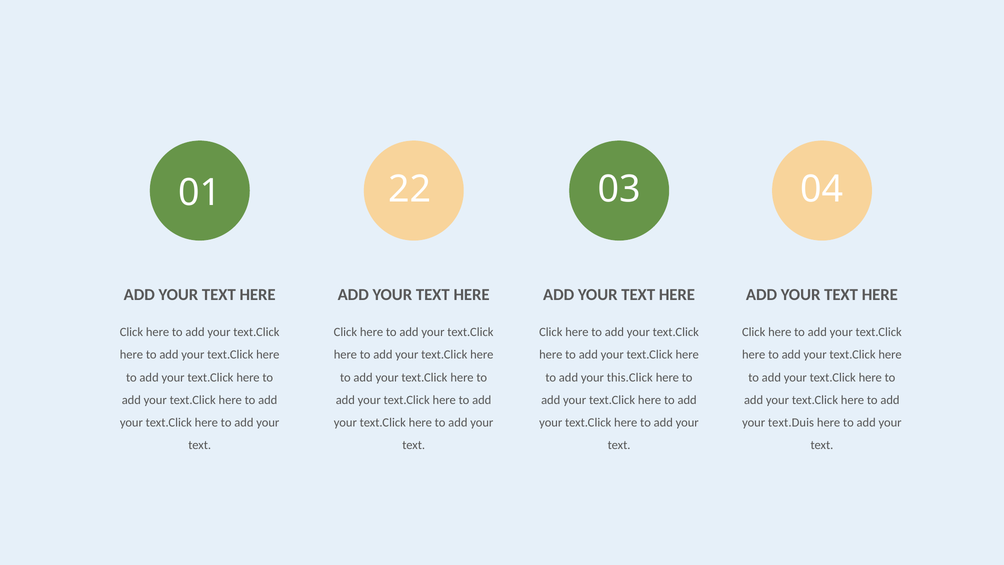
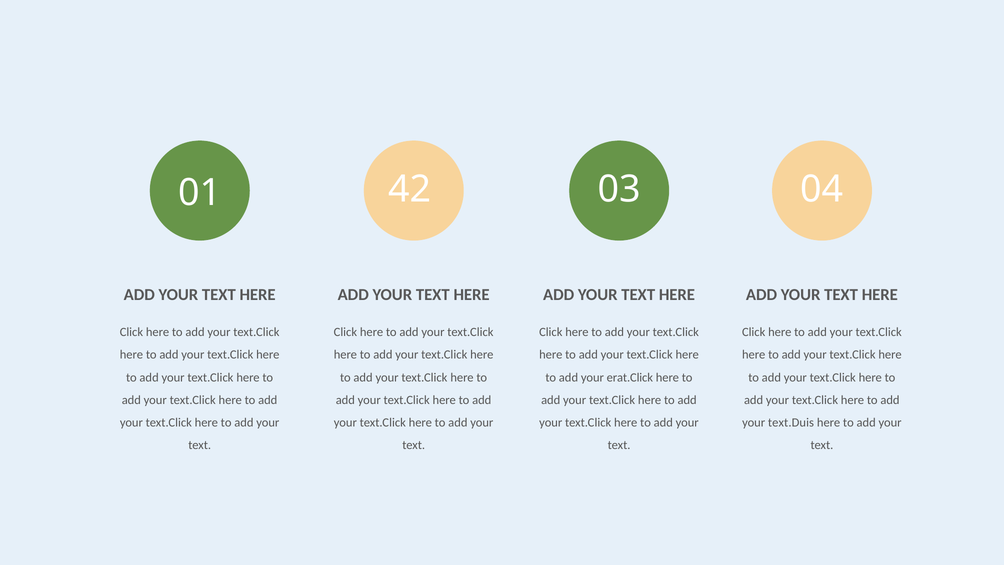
22: 22 -> 42 (410, 189)
this.Click: this.Click -> erat.Click (630, 377)
